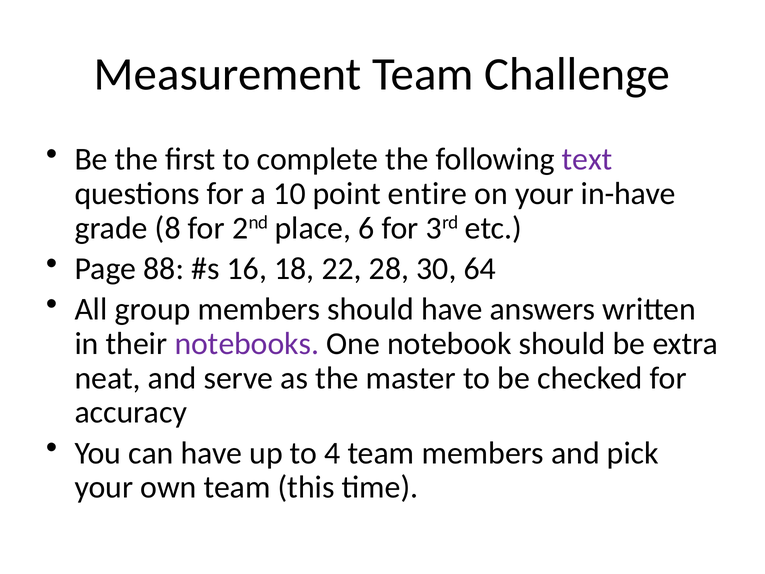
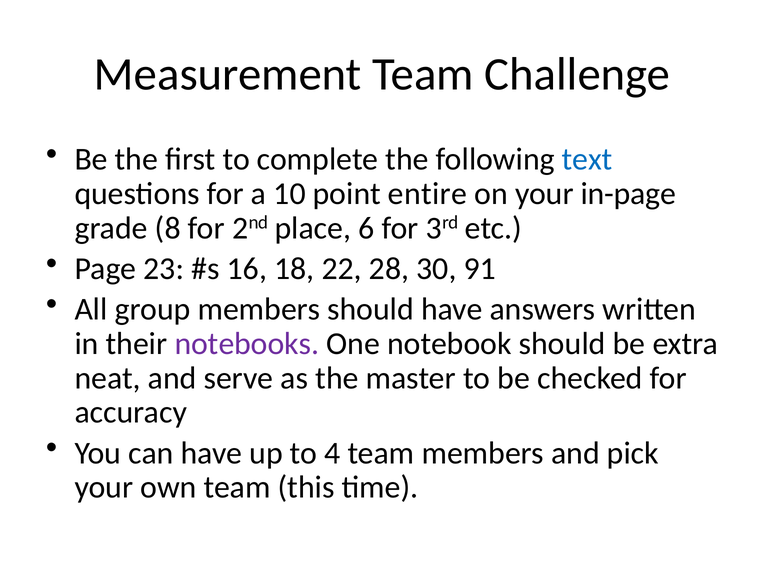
text colour: purple -> blue (587, 159)
in-have: in-have -> in-page (628, 193)
88: 88 -> 23 (164, 268)
64: 64 -> 91 (480, 268)
